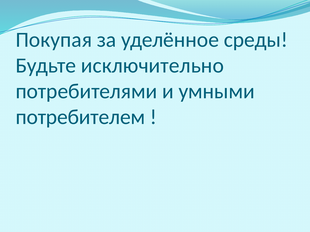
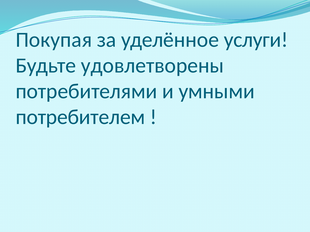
среды: среды -> услуги (256, 40)
исключительно: исключительно -> удовлетворены (152, 66)
